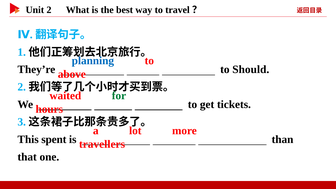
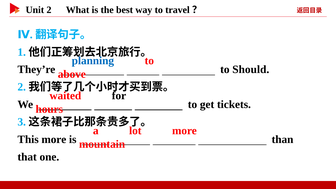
for colour: green -> black (119, 96)
This spent: spent -> more (54, 139)
travellers: travellers -> mountain (102, 144)
